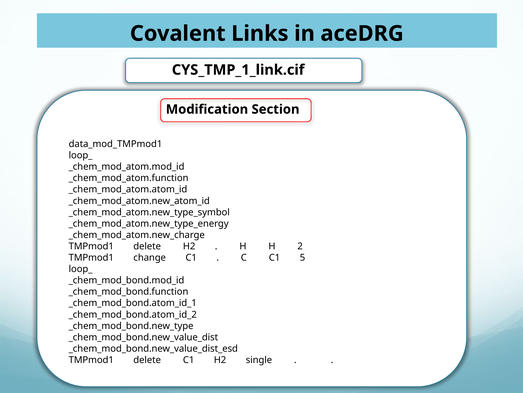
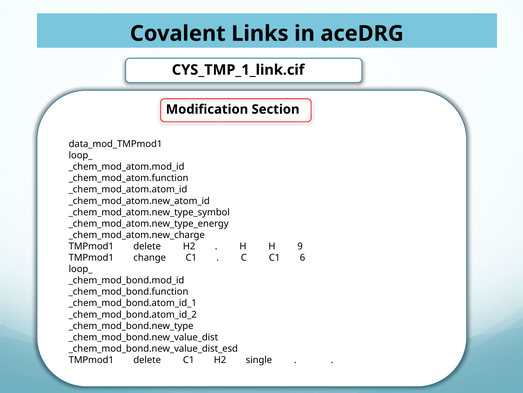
2: 2 -> 9 (300, 246)
5: 5 -> 6 (303, 257)
